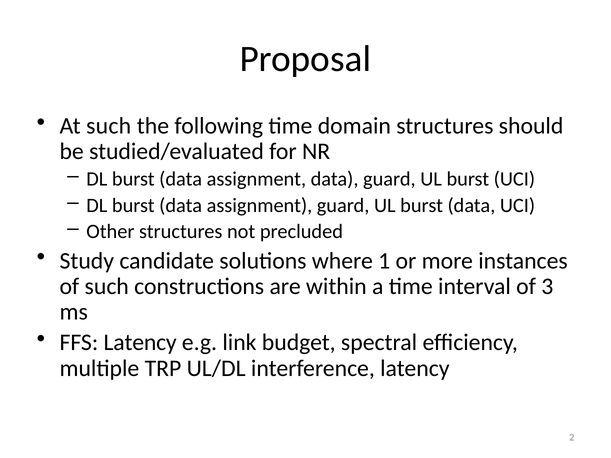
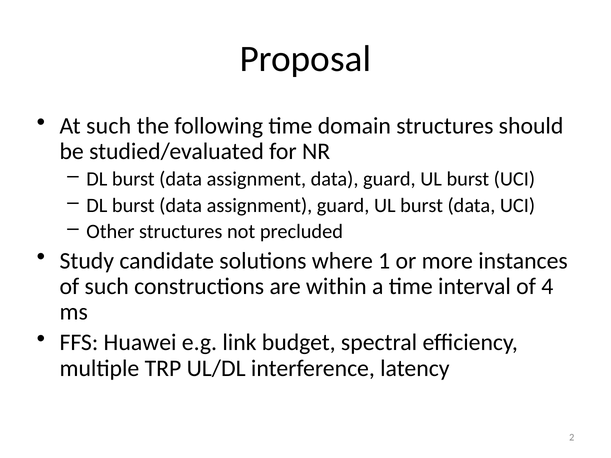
3: 3 -> 4 (547, 287)
FFS Latency: Latency -> Huawei (140, 343)
